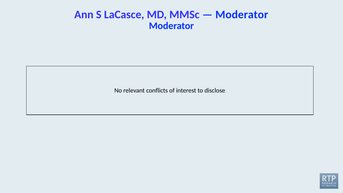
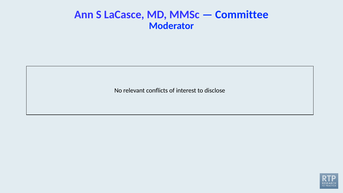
Moderator: Moderator -> Committee (242, 15)
